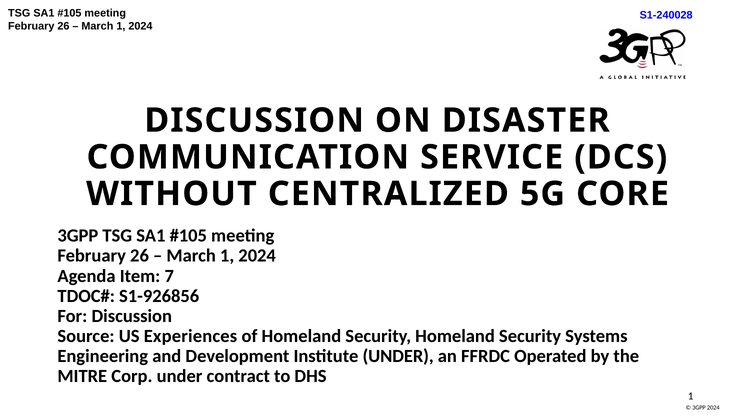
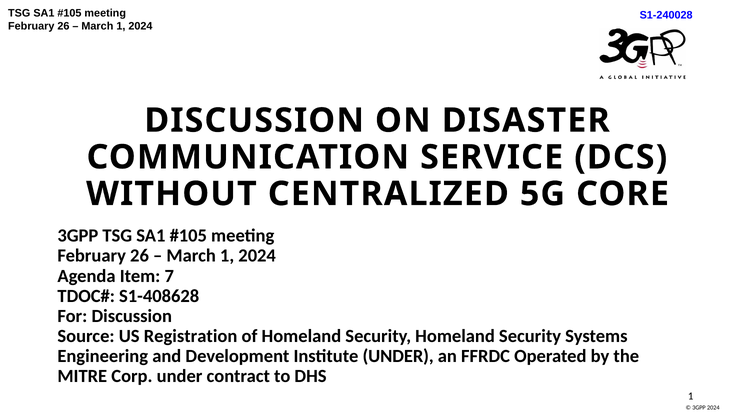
S1-926856: S1-926856 -> S1-408628 (159, 296)
Experiences: Experiences -> Registration (191, 336)
